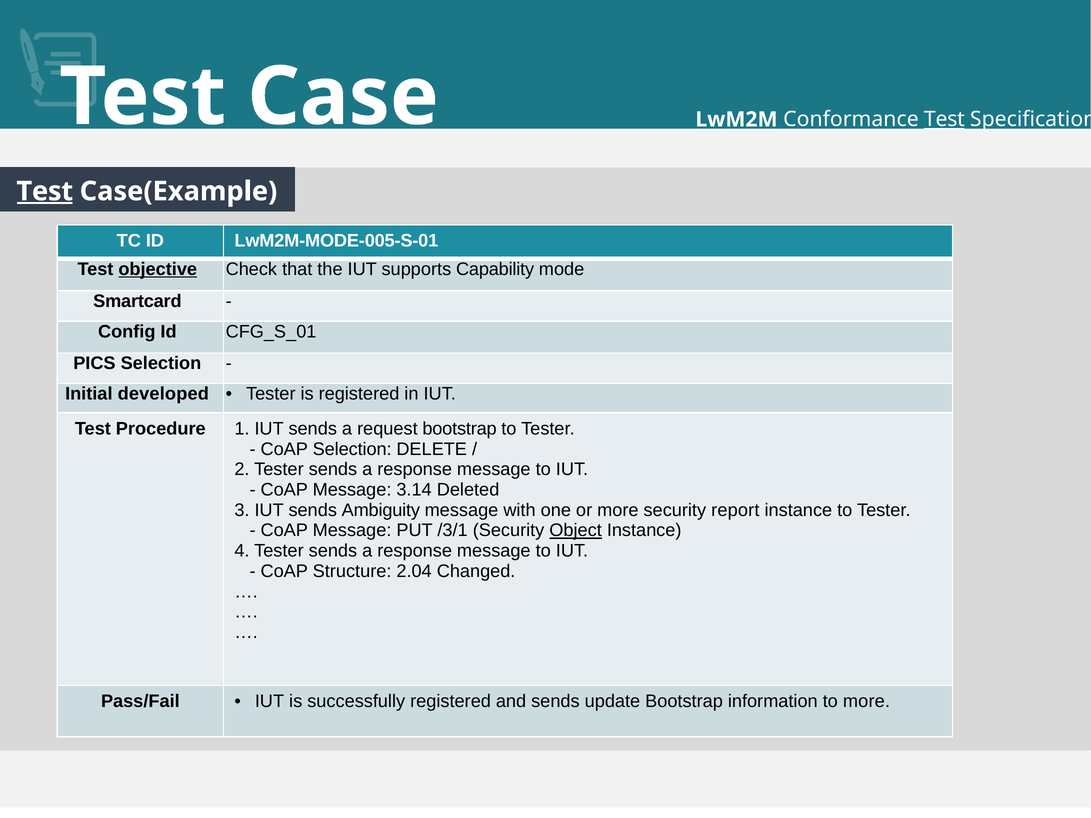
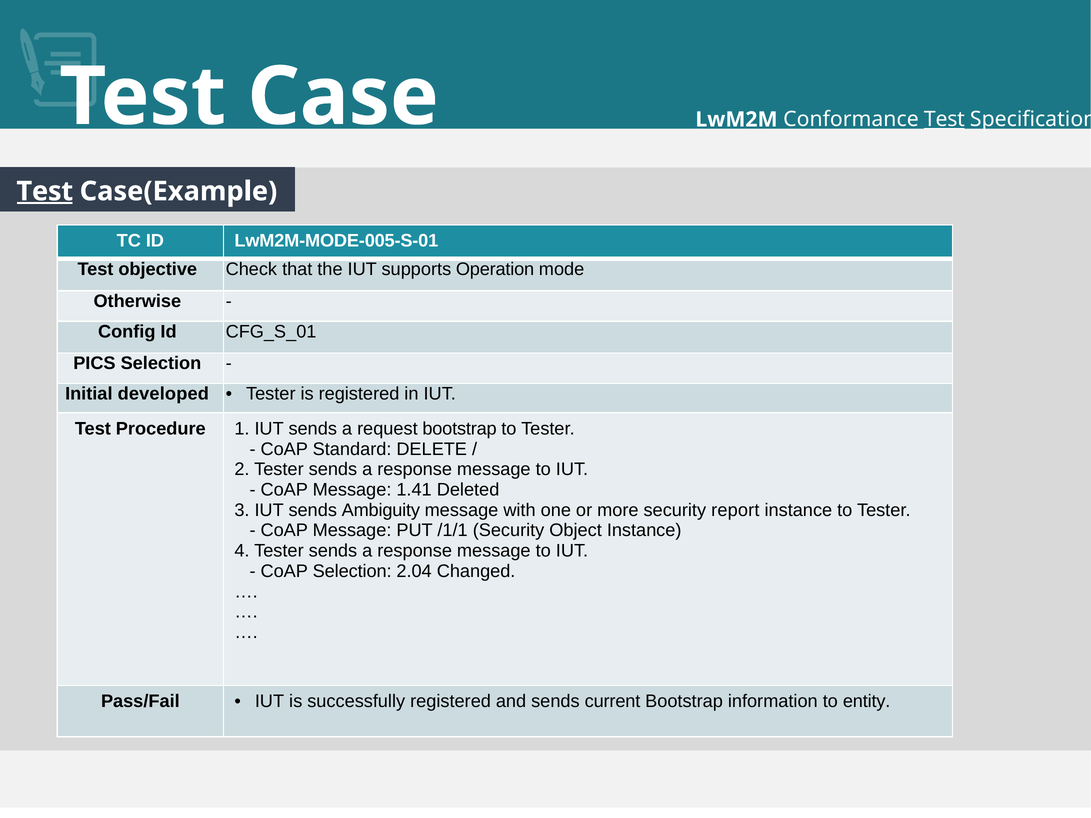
objective underline: present -> none (158, 269)
Capability: Capability -> Operation (495, 269)
Smartcard: Smartcard -> Otherwise (137, 301)
CoAP Selection: Selection -> Standard (352, 449)
3.14: 3.14 -> 1.41 (414, 490)
/3/1: /3/1 -> /1/1 (453, 531)
Object underline: present -> none (576, 531)
CoAP Structure: Structure -> Selection (352, 571)
update: update -> current (613, 702)
to more: more -> entity (867, 702)
